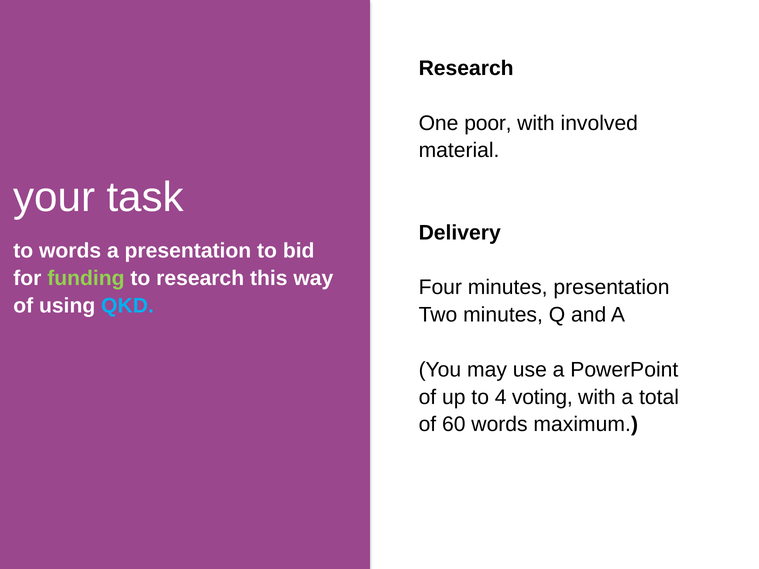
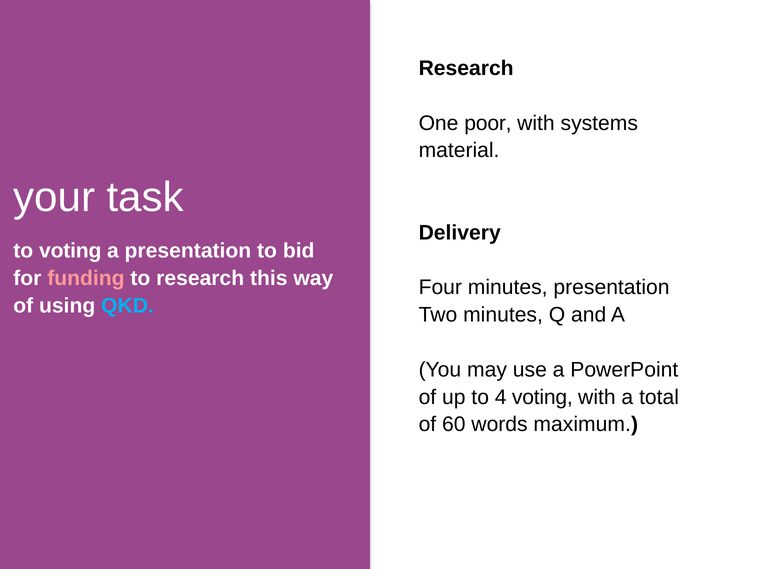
involved: involved -> systems (599, 123)
to words: words -> voting (70, 251)
funding colour: light green -> pink (86, 278)
